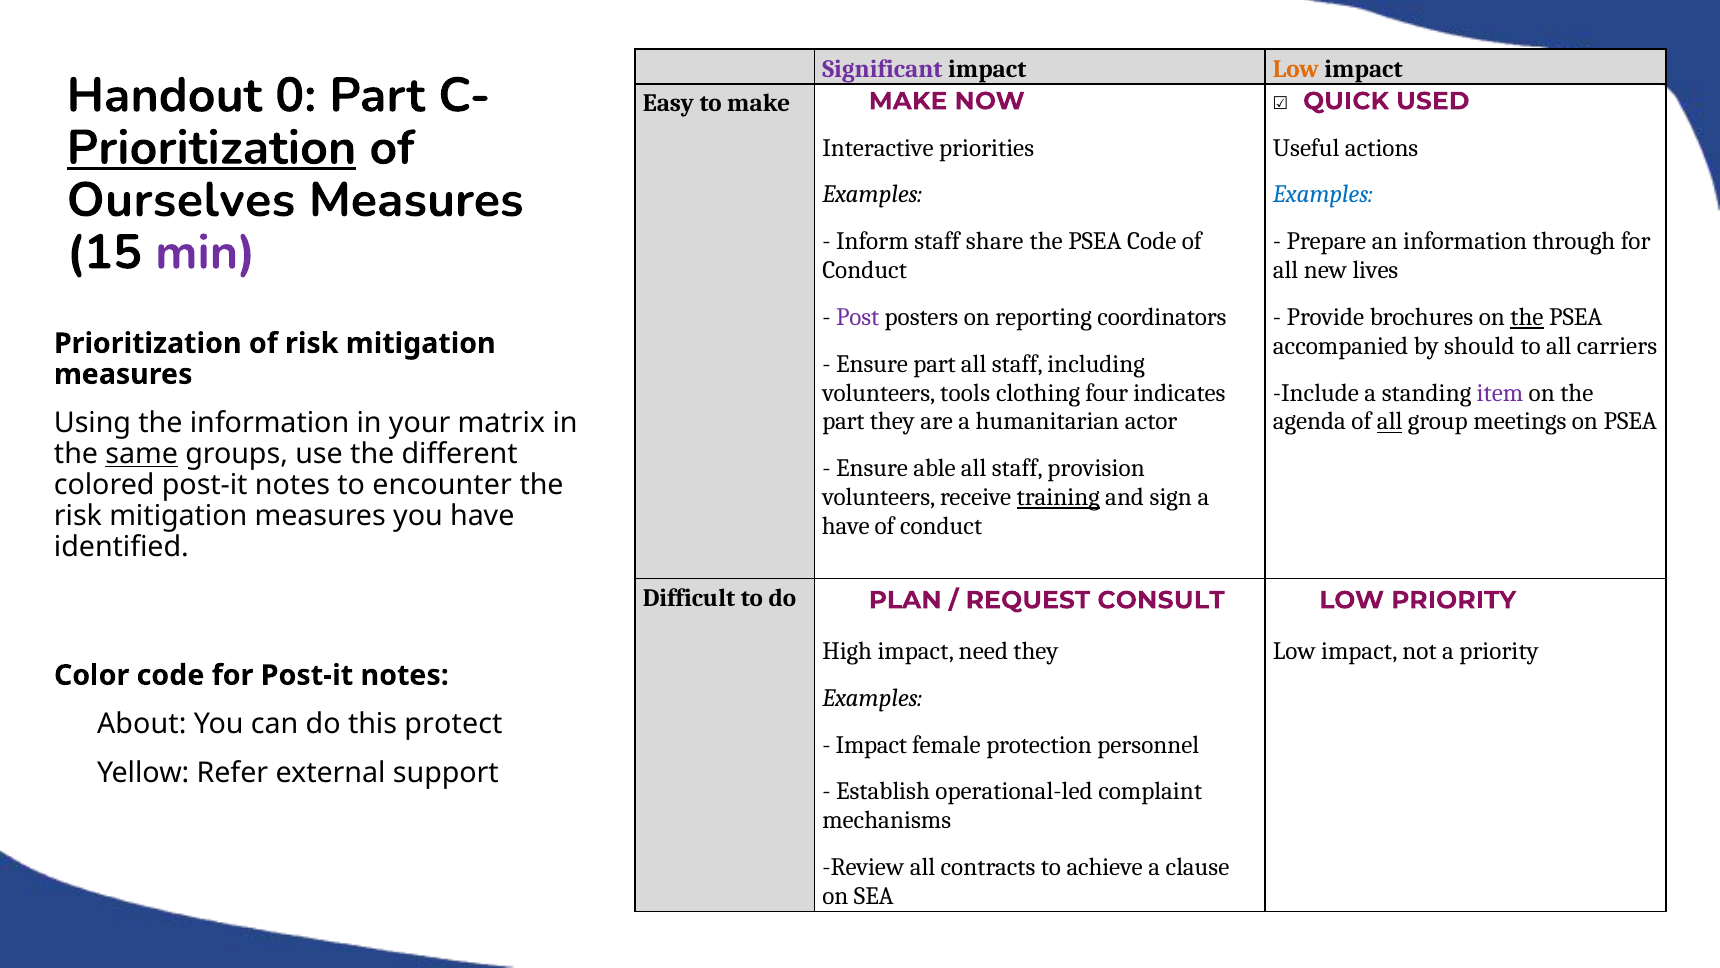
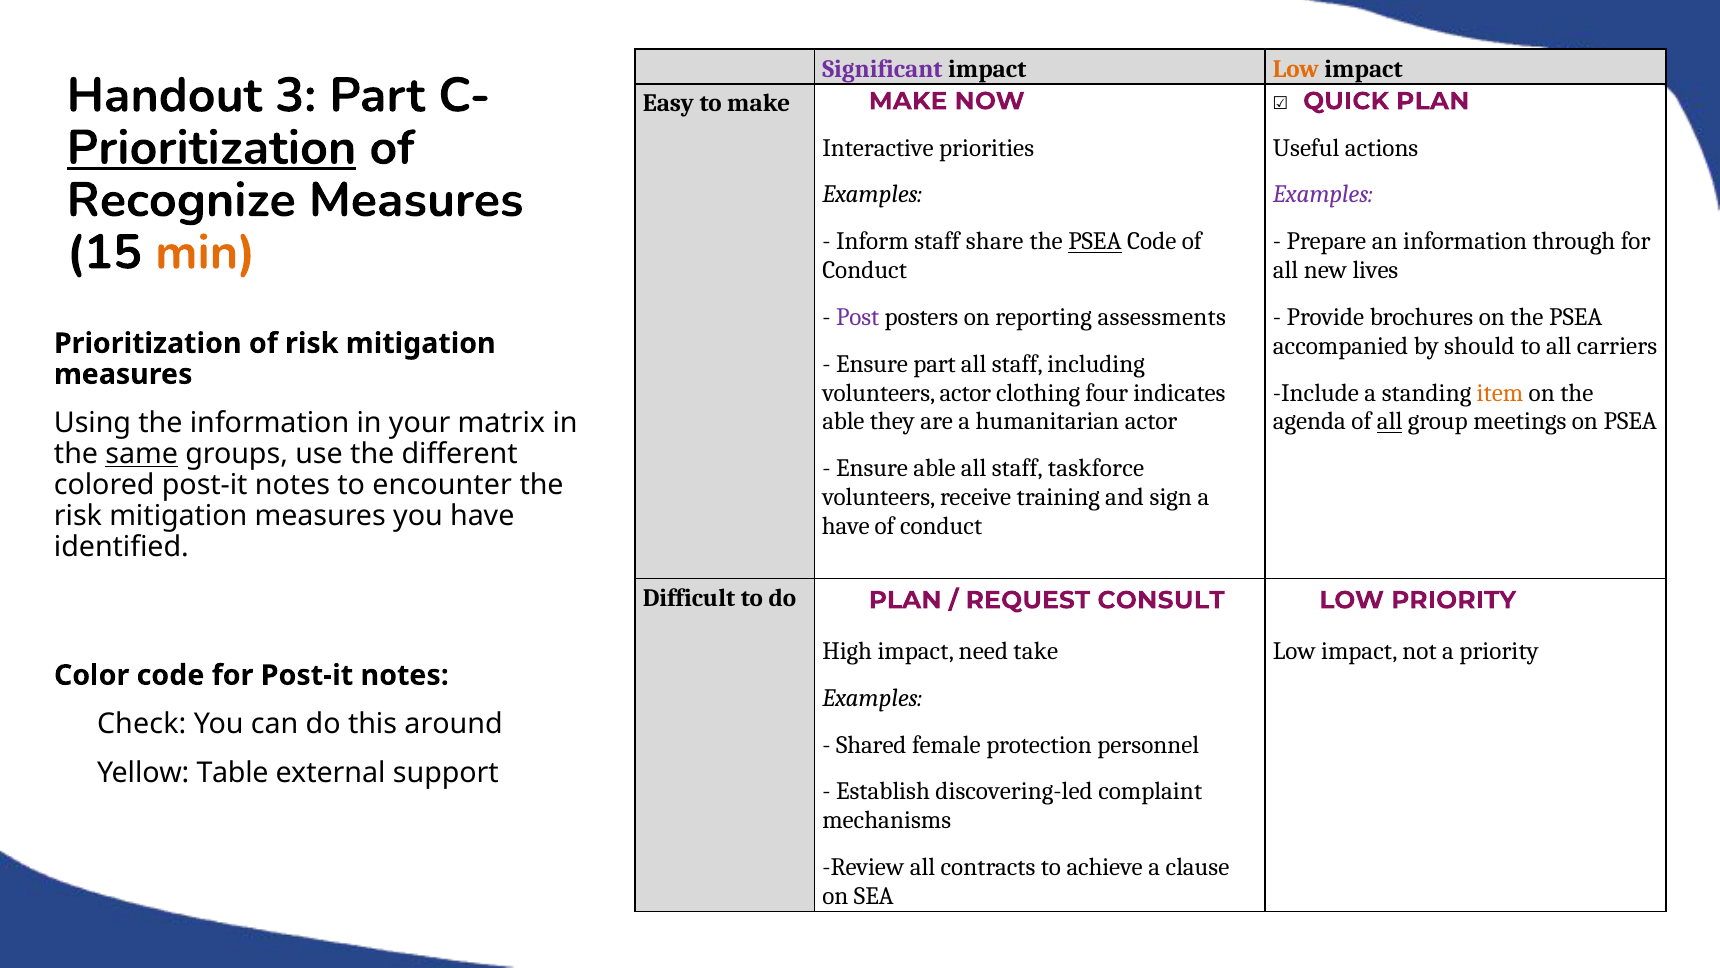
0: 0 -> 3 (296, 95)
QUICK USED: USED -> PLAN (1433, 101)
Ourselves: Ourselves -> Recognize (181, 200)
Examples colour: blue -> purple (1323, 195)
PSEA underline: none -> present (1095, 241)
min colour: purple -> orange (205, 252)
coordinators: coordinators -> assessments (1162, 317)
the underline: present -> none (1527, 317)
volunteers tools: tools -> actor (965, 393)
item colour: purple -> orange (1500, 393)
part: part -> able (843, 421)
provision: provision -> taskforce (1096, 468)
training underline: present -> none (1058, 497)
need they: they -> take (1036, 651)
About: About -> Check (142, 724)
protect: protect -> around (454, 724)
Impact: Impact -> Shared (871, 744)
Refer: Refer -> Table (233, 773)
operational-led: operational-led -> discovering-led (1014, 791)
